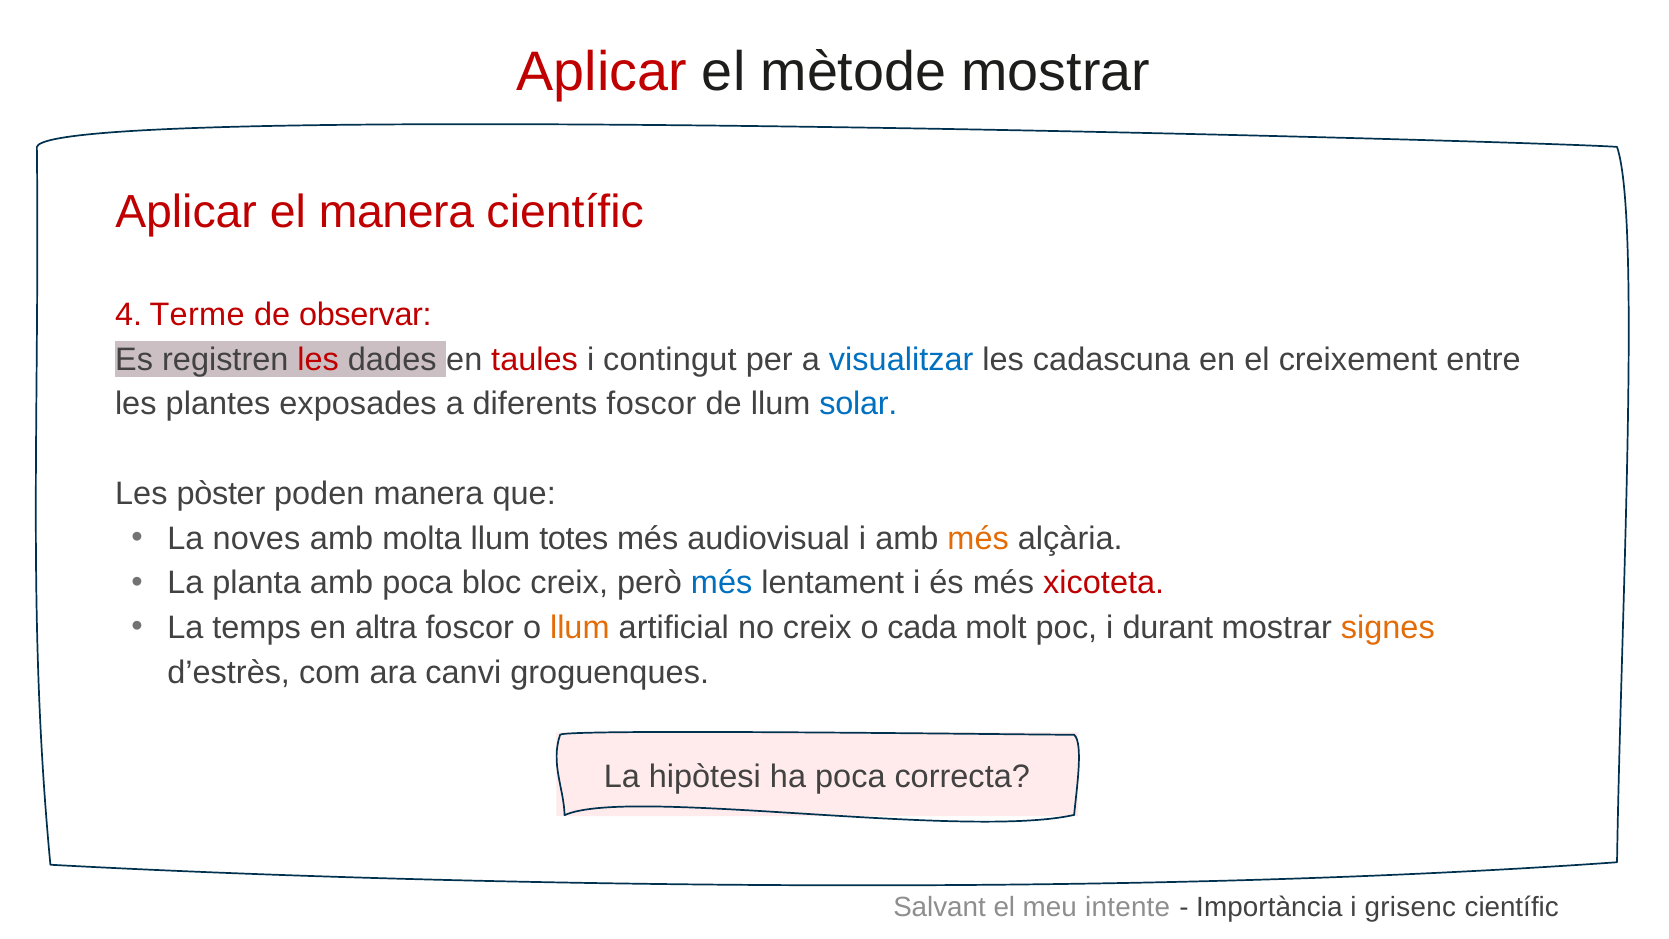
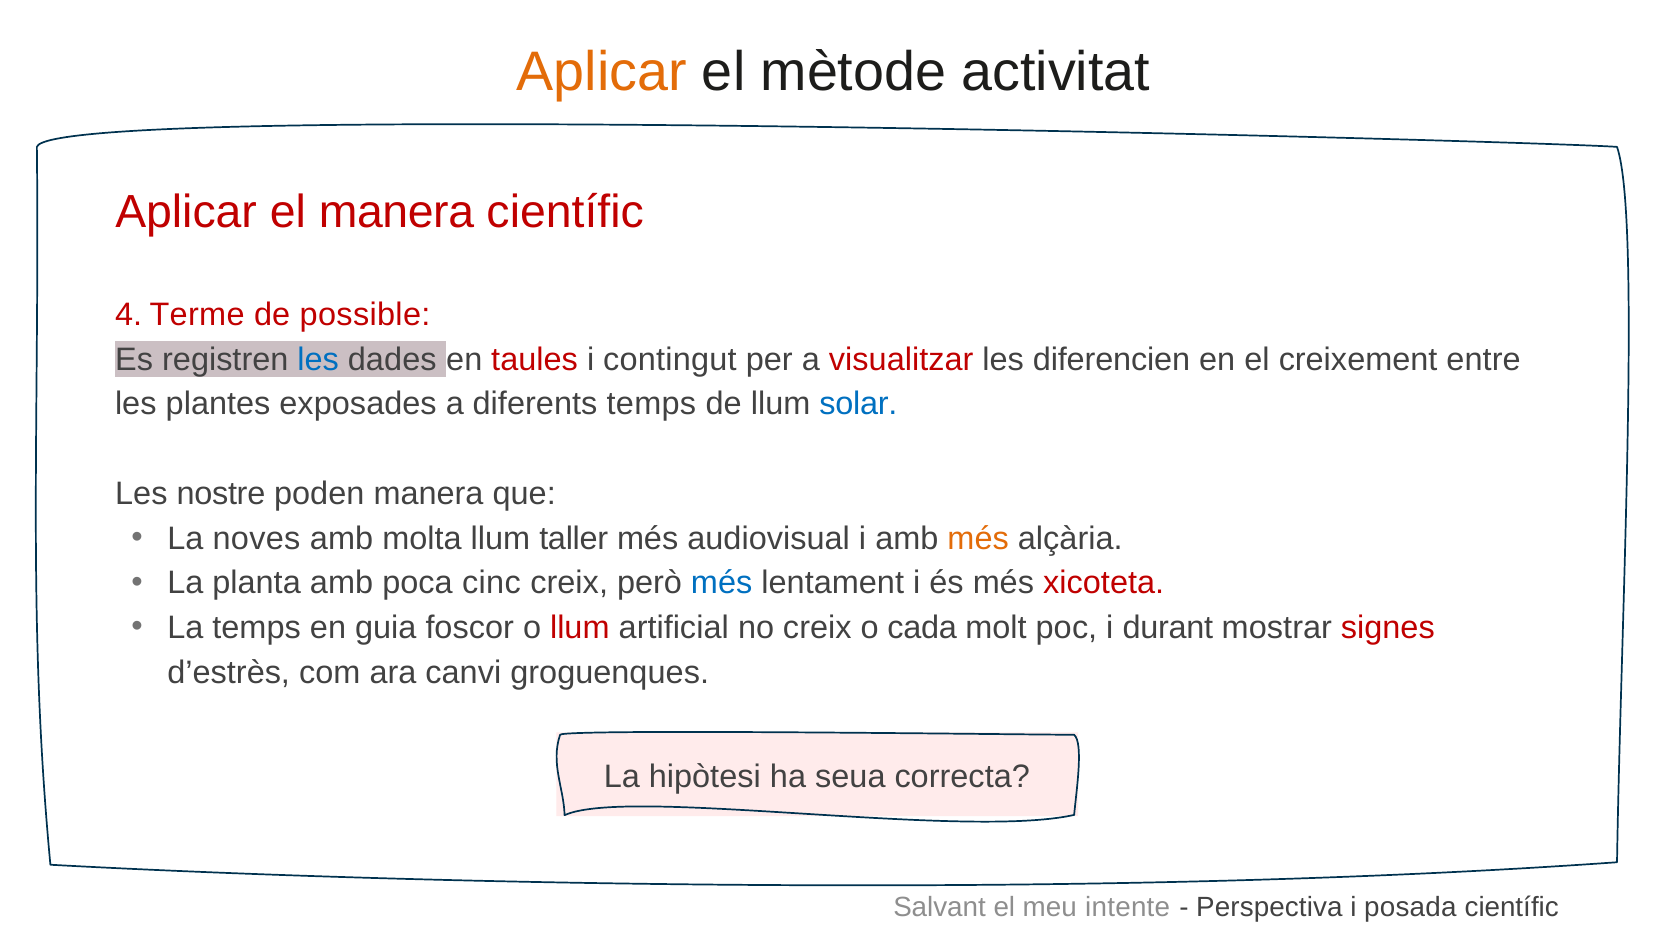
Aplicar colour: red -> orange (602, 72)
mètode mostrar: mostrar -> activitat (1056, 72)
observar: observar -> possible (365, 315)
les colour: red -> blue (318, 359)
visualitzar colour: blue -> red (901, 359)
cadascuna: cadascuna -> diferencien (1112, 359)
diferents foscor: foscor -> temps (651, 404)
pòster: pòster -> nostre (221, 494)
totes: totes -> taller (574, 538)
bloc: bloc -> cinc (491, 583)
altra: altra -> guia (386, 628)
llum colour: orange -> red (580, 628)
signes colour: orange -> red (1388, 628)
ha poca: poca -> seua (850, 776)
Importància: Importància -> Perspectiva (1269, 907)
grisenc: grisenc -> posada (1410, 907)
